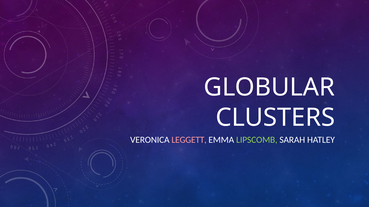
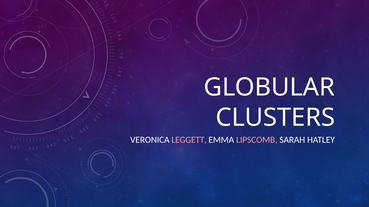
LIPSCOMB colour: light green -> pink (257, 140)
